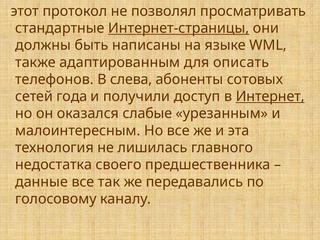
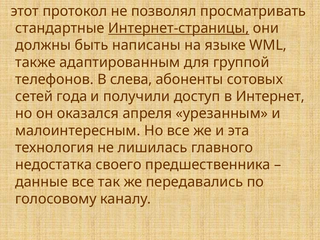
описать: описать -> группой (241, 62)
Интернет underline: present -> none (270, 96)
слабые: слабые -> апреля (147, 114)
